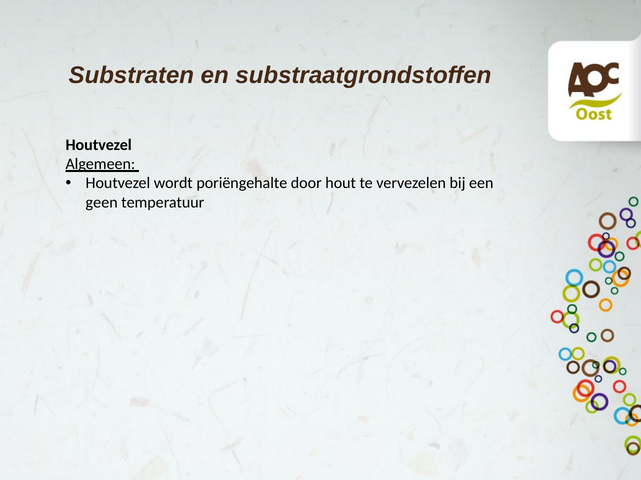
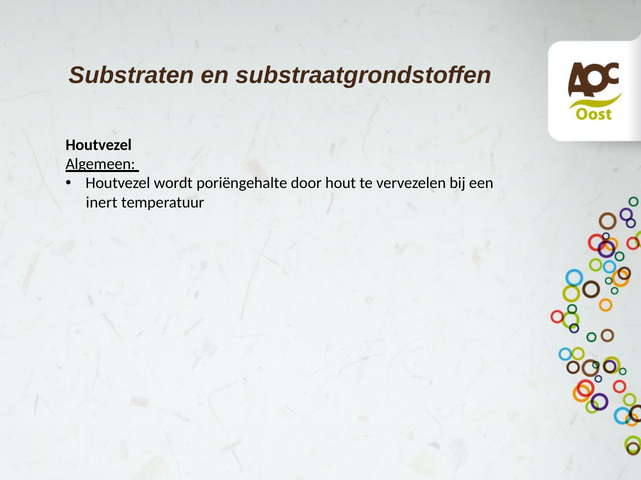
geen: geen -> inert (102, 203)
